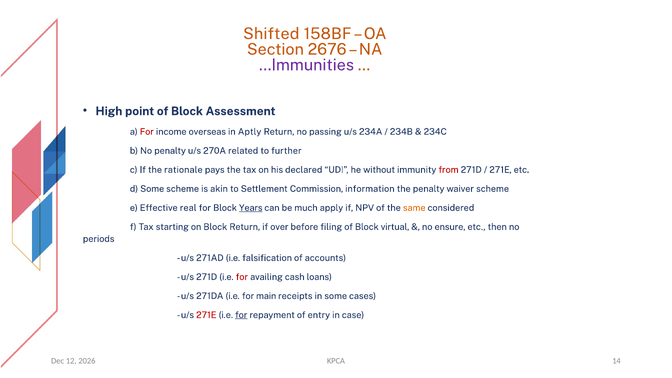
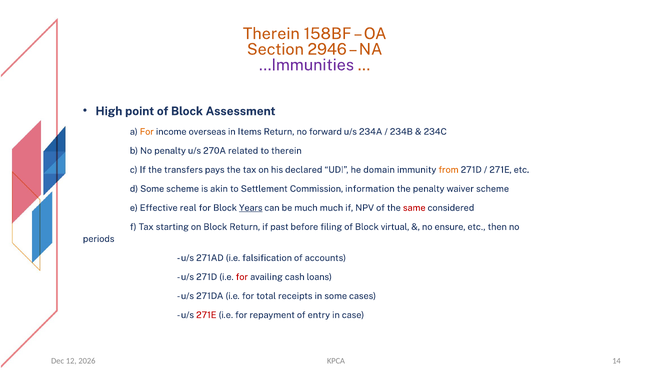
Shifted: Shifted -> Therein (271, 34)
2676: 2676 -> 2946 (327, 49)
For colour: red -> orange (147, 132)
Aptly: Aptly -> Items (250, 132)
passing: passing -> forward (325, 132)
to further: further -> therein (286, 151)
rationale: rationale -> transfers (183, 170)
without: without -> domain (379, 170)
from colour: red -> orange (449, 170)
much apply: apply -> much (331, 208)
same colour: orange -> red (414, 208)
over: over -> past (279, 227)
main: main -> total (266, 296)
for underline: present -> none (241, 315)
